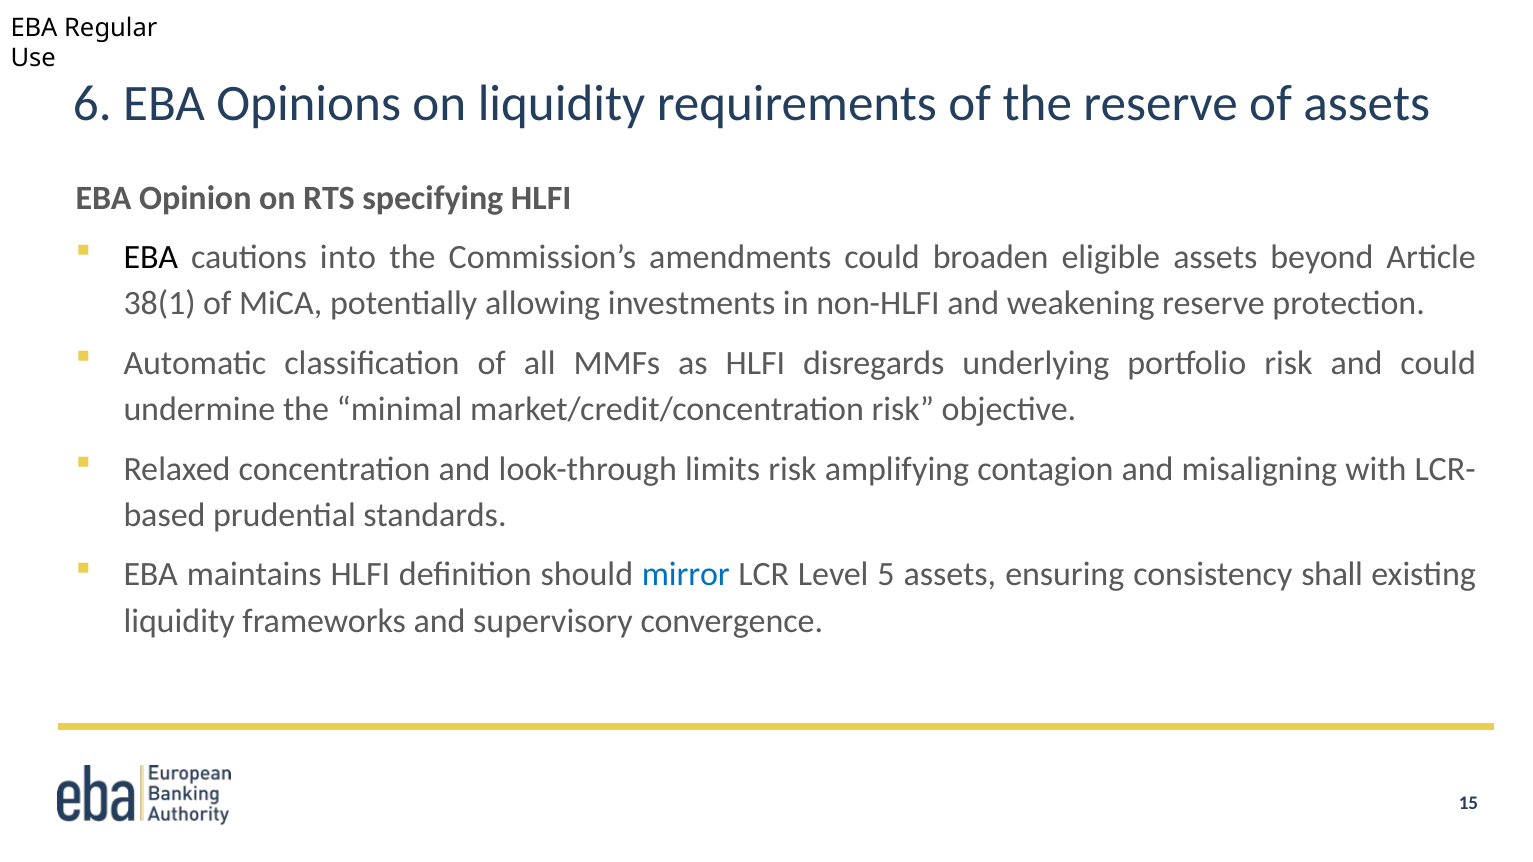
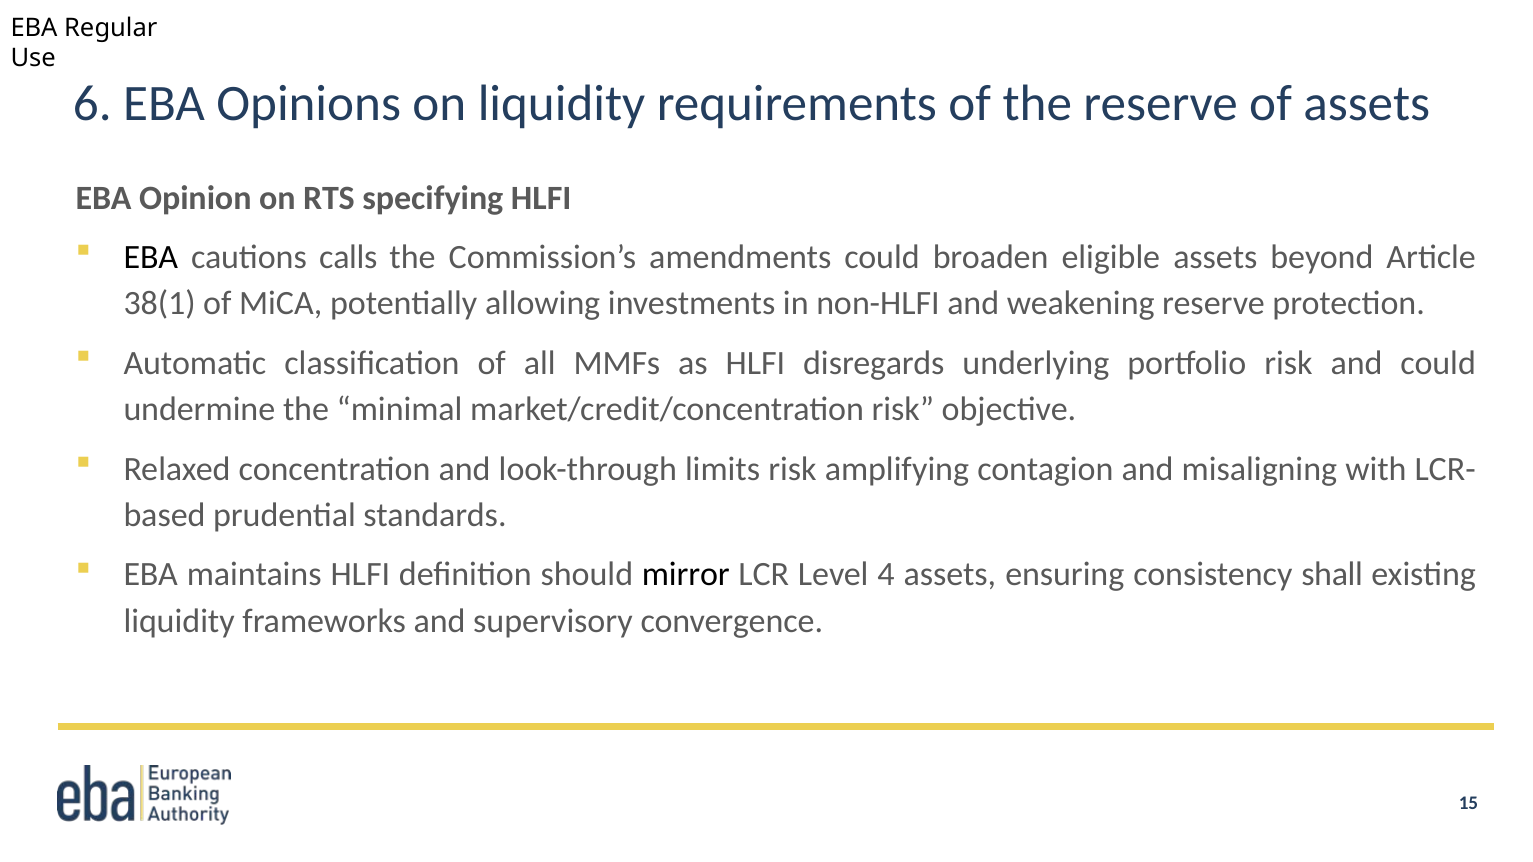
into: into -> calls (348, 257)
mirror colour: blue -> black (686, 575)
5: 5 -> 4 (886, 575)
